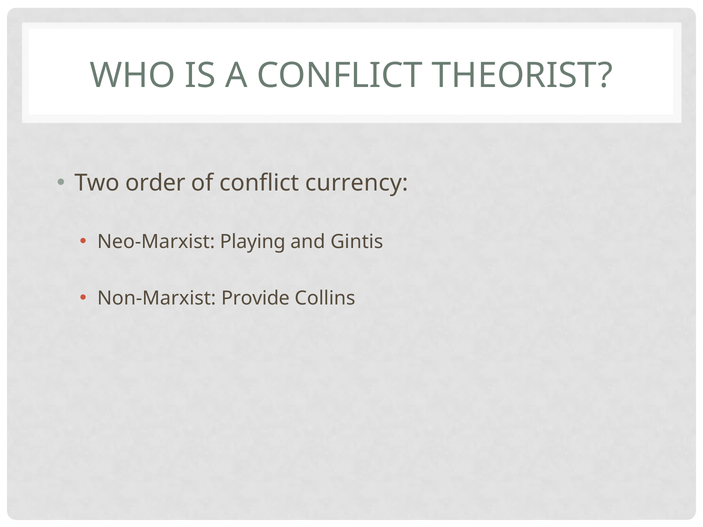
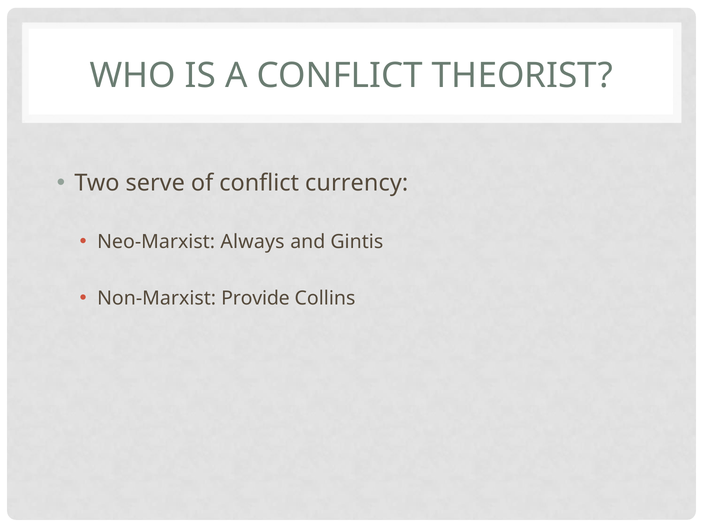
order: order -> serve (155, 183)
Playing: Playing -> Always (253, 242)
